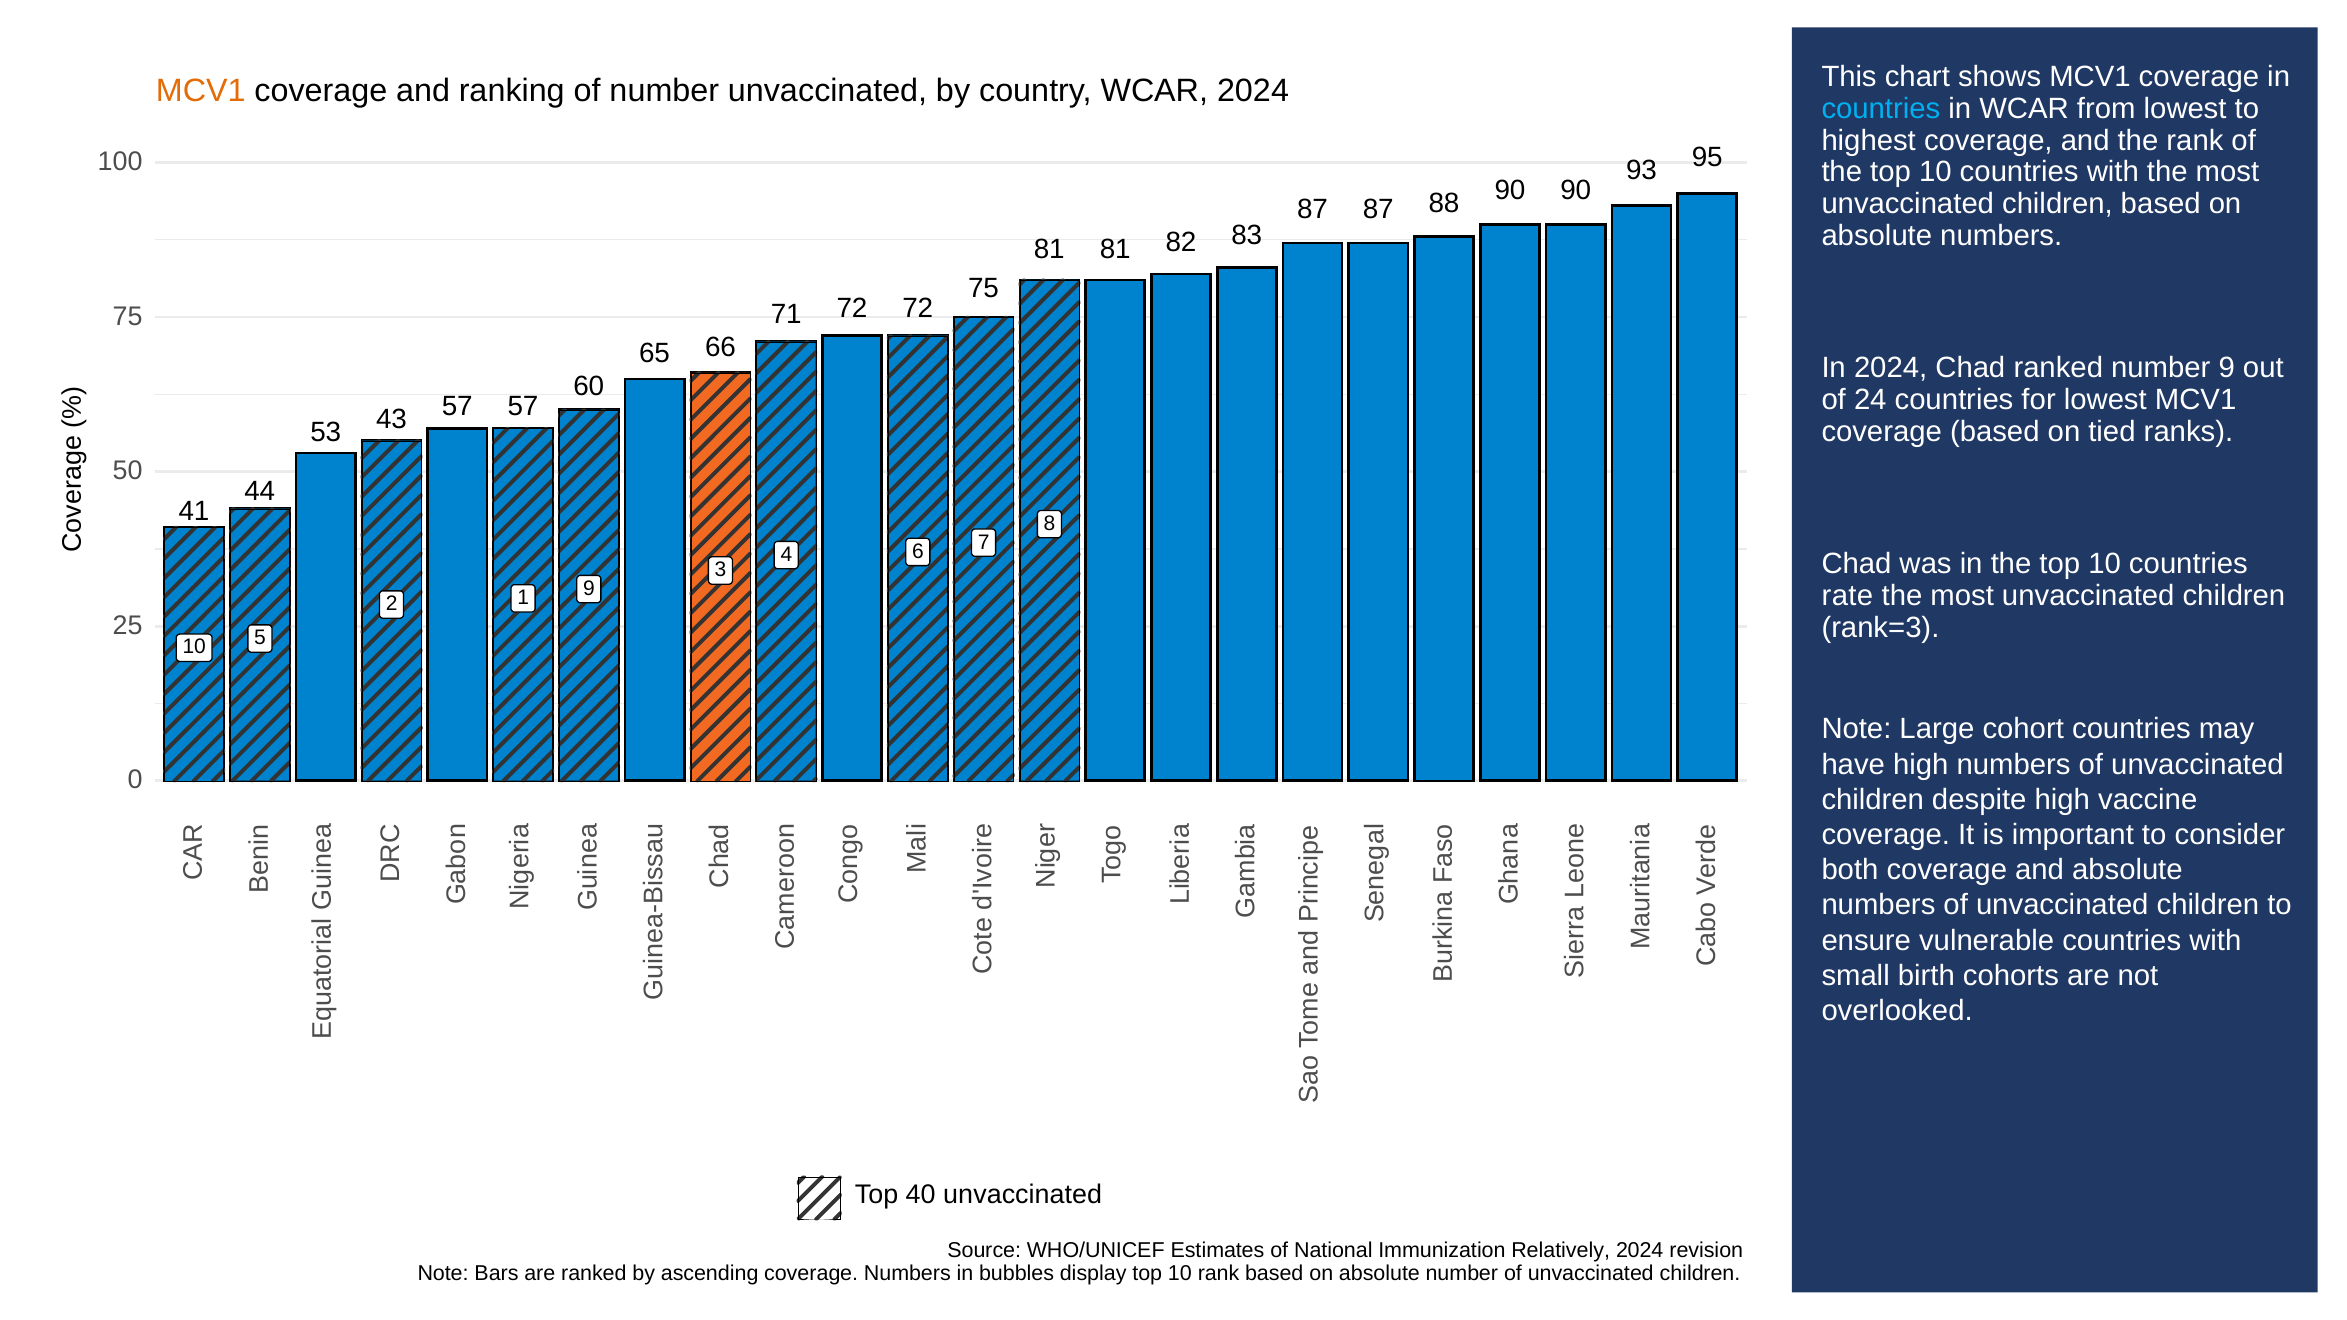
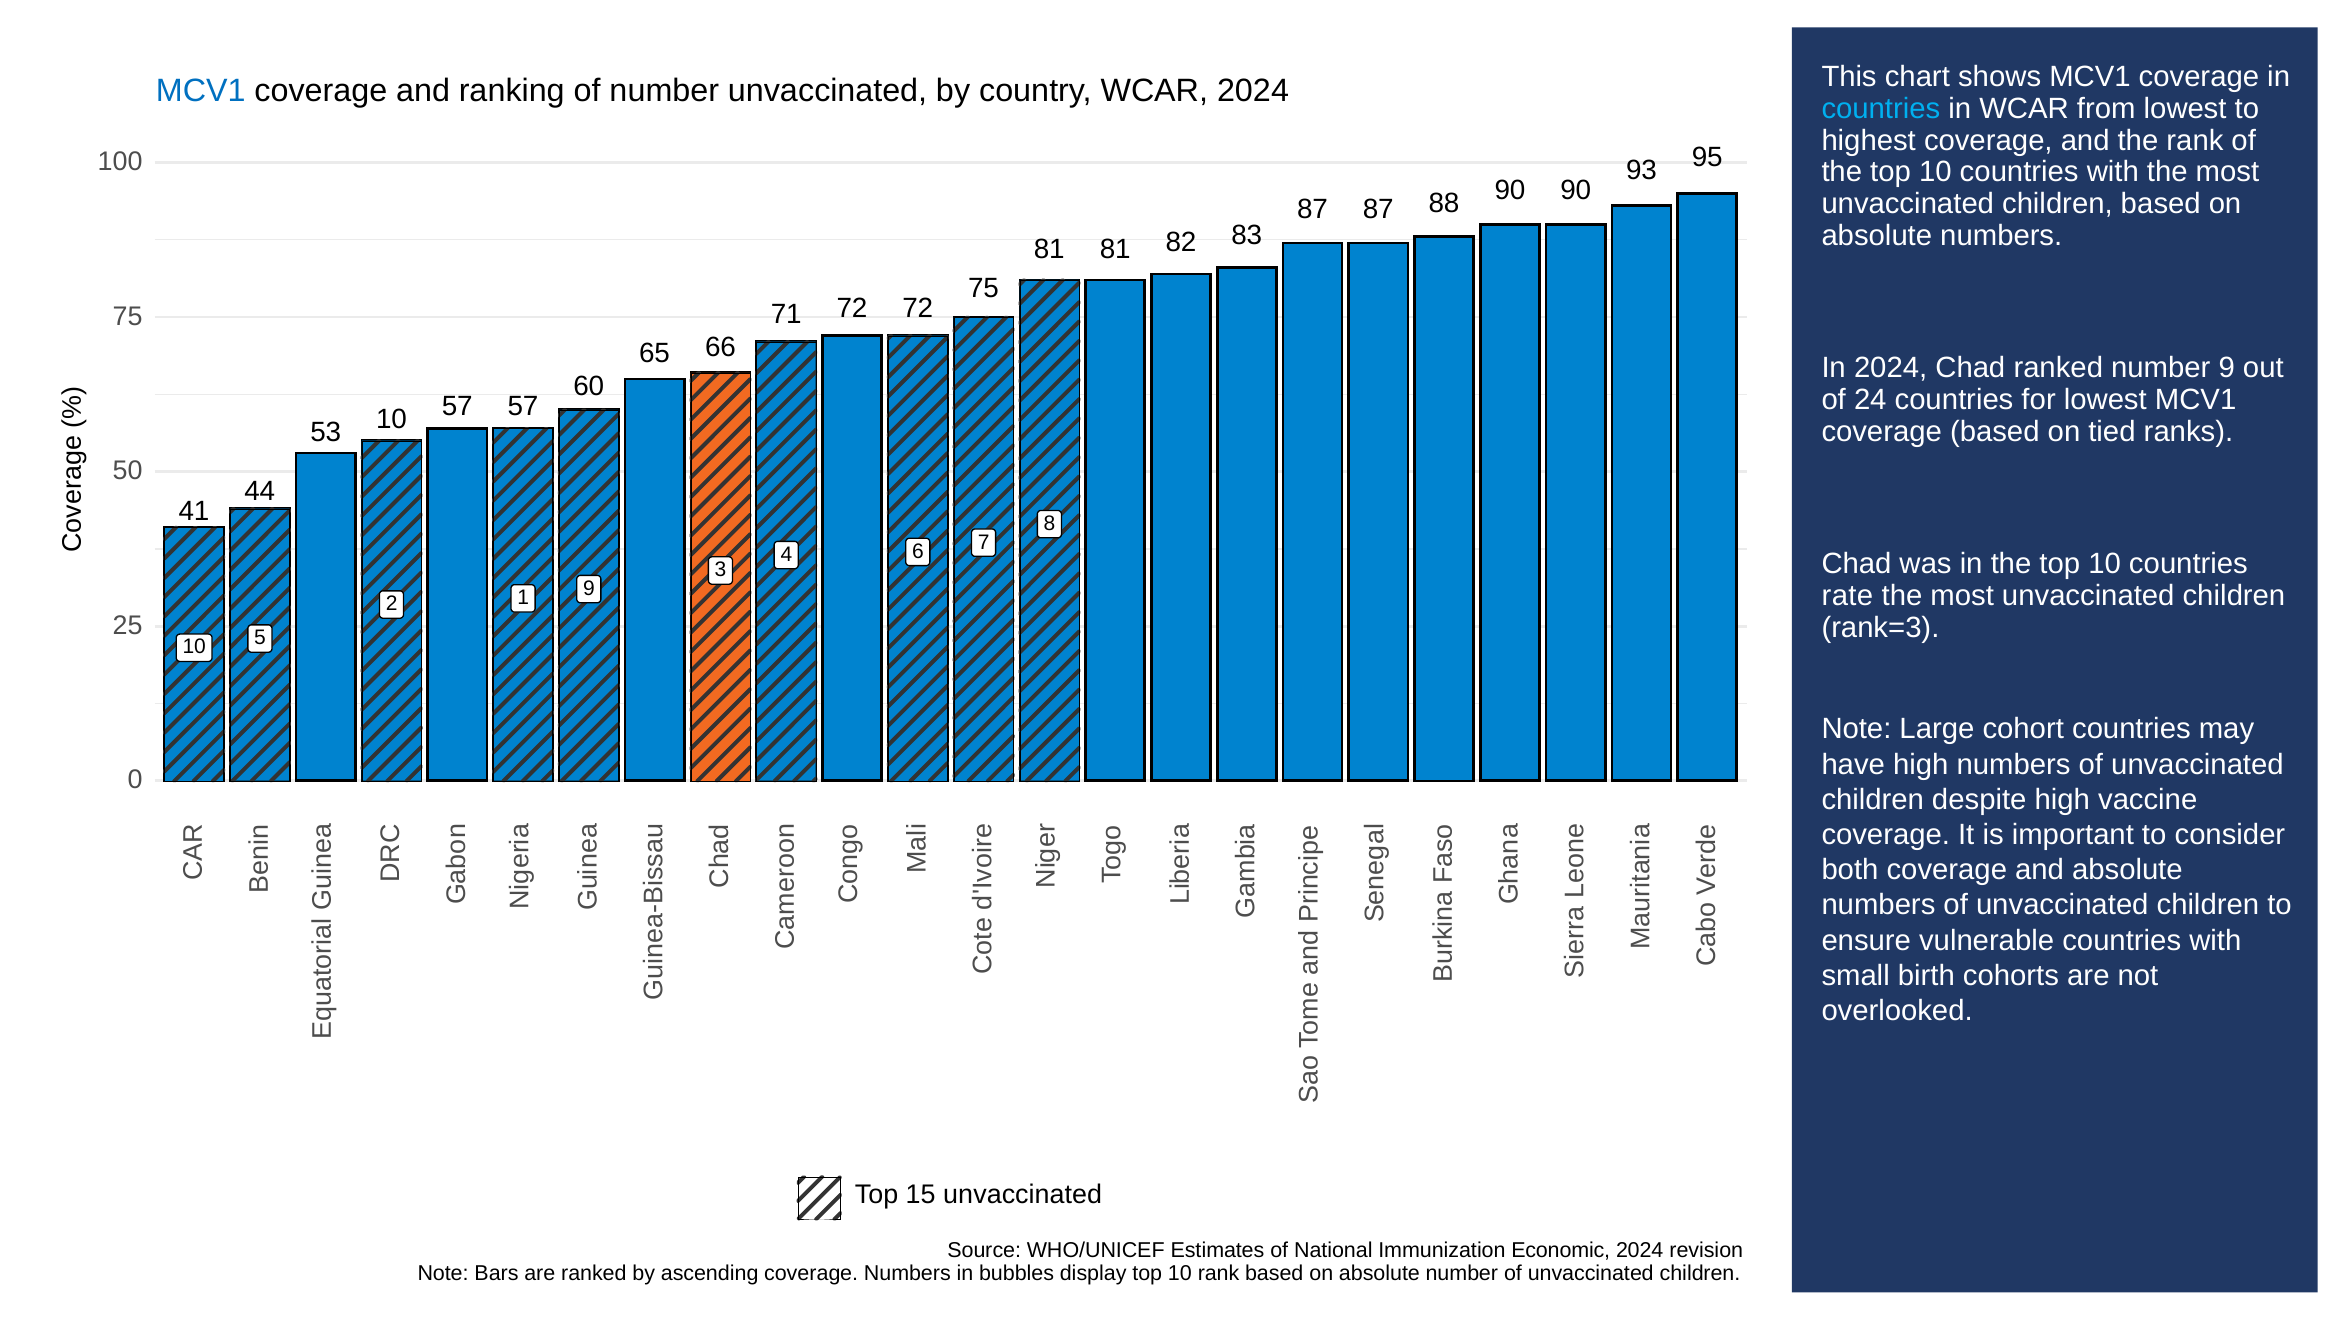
MCV1 colour: orange -> blue (201, 91)
53 43: 43 -> 10 (392, 419)
40: 40 -> 15 (921, 1194)
Relatively: Relatively -> Economic (1561, 1251)
